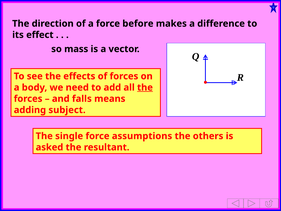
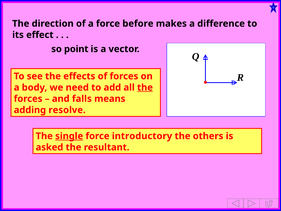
mass: mass -> point (76, 49)
subject: subject -> resolve (67, 110)
single underline: none -> present (69, 136)
assumptions: assumptions -> introductory (142, 136)
